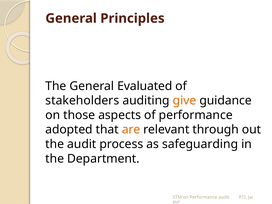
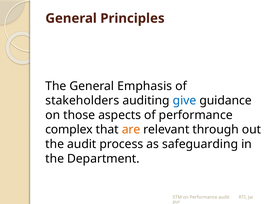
Evaluated: Evaluated -> Emphasis (145, 86)
give colour: orange -> blue (185, 101)
adopted: adopted -> complex (69, 130)
